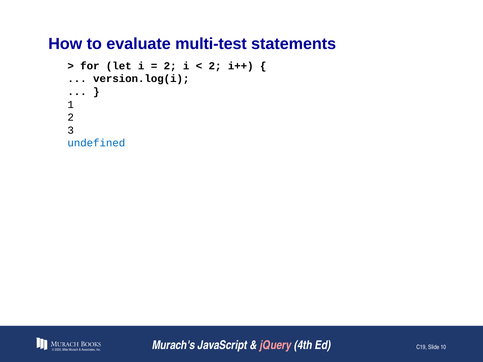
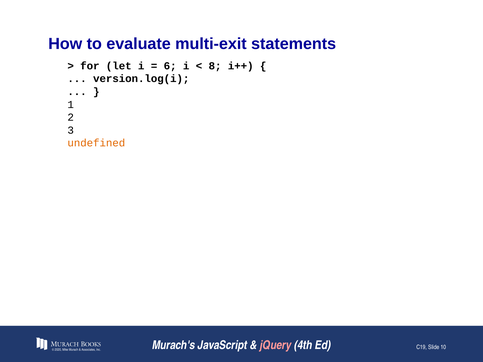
multi-test: multi-test -> multi-exit (211, 44)
2: 2 -> 6 (170, 66)
2: 2 -> 8 (215, 66)
undefined colour: blue -> orange (96, 143)
